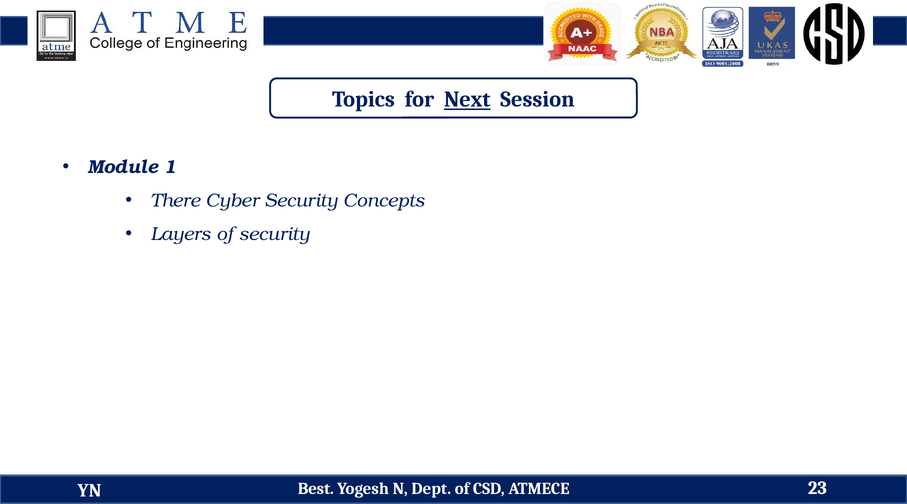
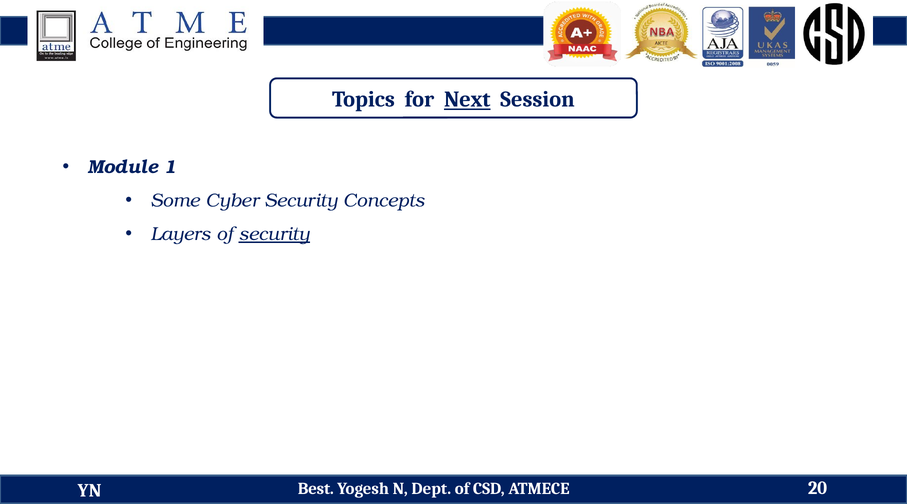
There: There -> Some (175, 201)
security underline: none -> present (274, 234)
23: 23 -> 20 (818, 488)
